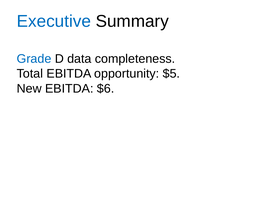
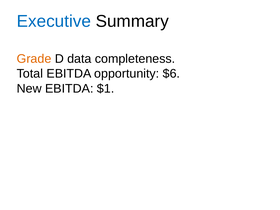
Grade colour: blue -> orange (34, 59)
$5: $5 -> $6 (171, 74)
$6: $6 -> $1 (106, 89)
